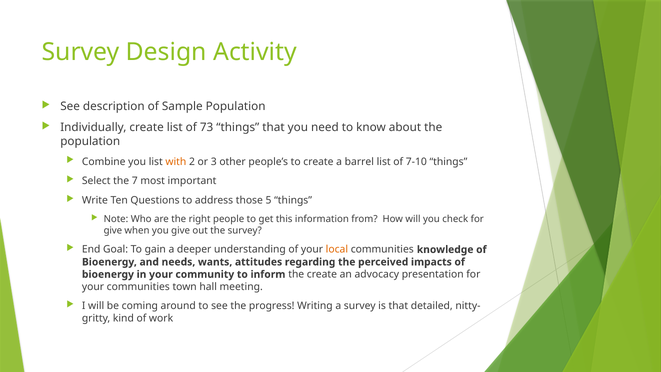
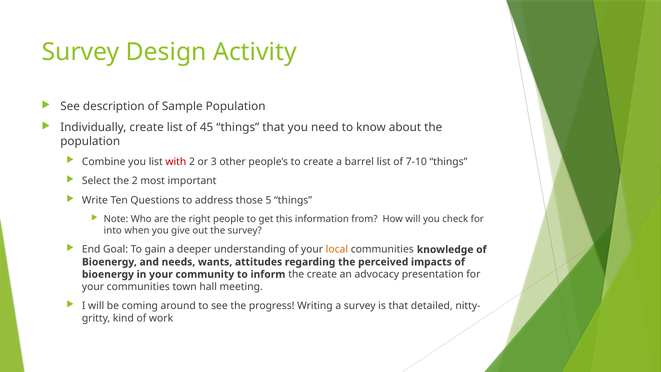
73: 73 -> 45 (207, 128)
with colour: orange -> red (176, 162)
the 7: 7 -> 2 (135, 181)
give: give -> into (113, 231)
